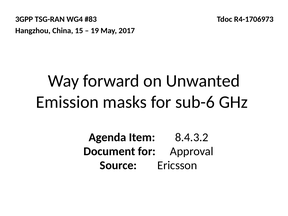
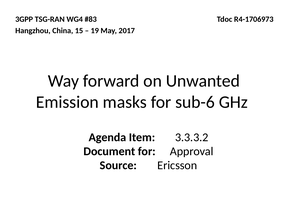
8.4.3.2: 8.4.3.2 -> 3.3.3.2 (192, 137)
